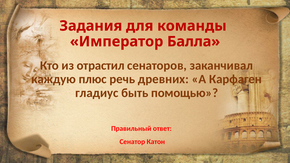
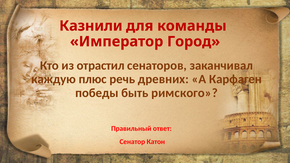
Задания: Задания -> Казнили (91, 26)
Балла: Балла -> Город (194, 42)
гладиус: гладиус -> победы (97, 93)
помощью: помощью -> римского (185, 93)
